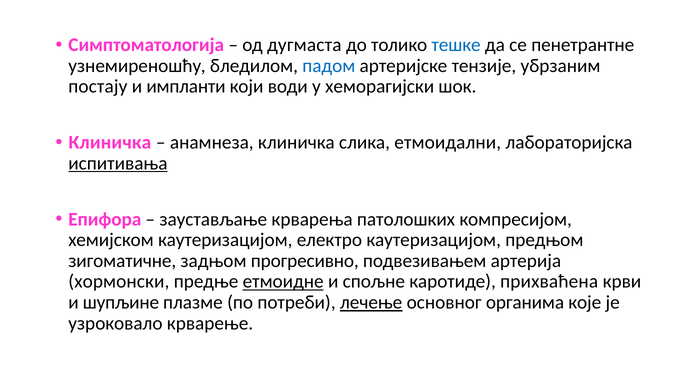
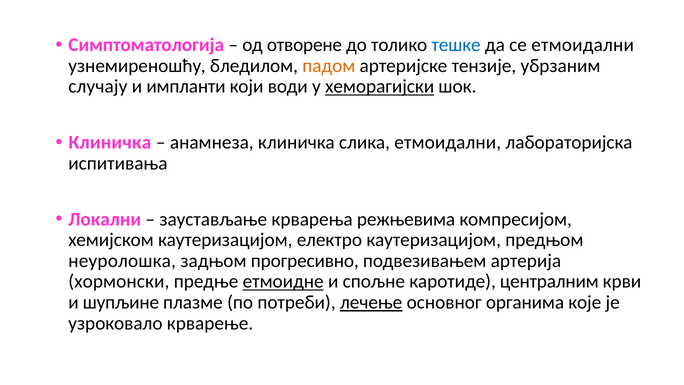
дугмаста: дугмаста -> отворене (304, 45)
се пенетрантне: пенетрантне -> етмоидални (583, 45)
падом colour: blue -> orange (329, 66)
постају: постају -> случају (98, 87)
хеморагијски underline: none -> present (380, 87)
испитивања underline: present -> none (118, 163)
Епифора: Епифора -> Локални (105, 219)
патолошких: патолошких -> режњевима (406, 219)
зигоматичне: зигоматичне -> неуролошка (122, 261)
прихваћена: прихваћена -> централним (549, 281)
